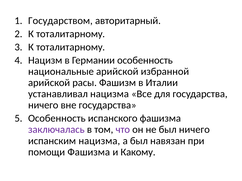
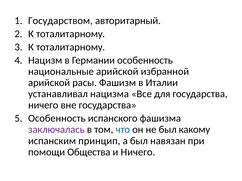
что colour: purple -> blue (123, 130)
был ничего: ничего -> какому (194, 130)
испанским нацизма: нацизма -> принцип (99, 141)
помощи Фашизма: Фашизма -> Общества (89, 152)
и Какому: Какому -> Ничего (138, 152)
